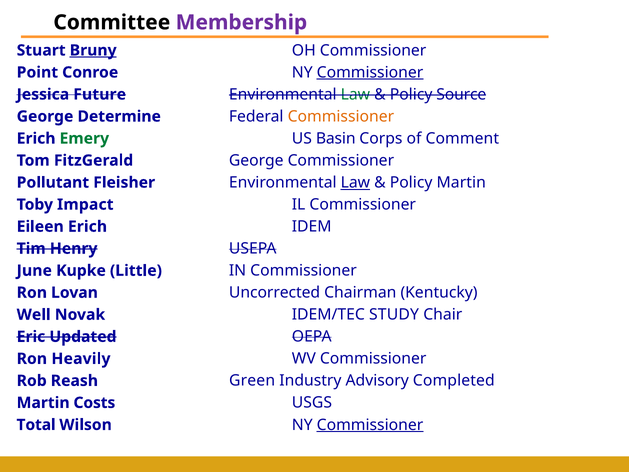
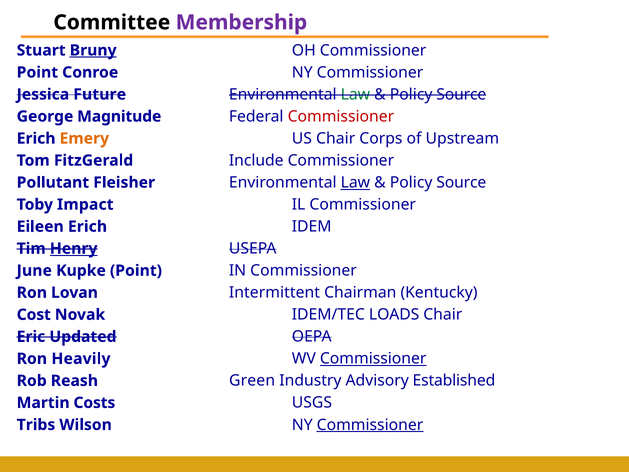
Commissioner underline: present -> none (370, 72)
Determine: Determine -> Magnitude (119, 116)
Commissioner colour: orange -> red (341, 116)
Emery colour: green -> orange (84, 138)
US Basin: Basin -> Chair (336, 138)
Comment: Comment -> Upstream (462, 138)
FitzGerald George: George -> Include (256, 160)
Martin: Martin -> Source (461, 182)
Henry underline: none -> present (74, 248)
Kupke Little: Little -> Point (136, 270)
Uncorrected: Uncorrected -> Intermittent (274, 292)
Well: Well -> Cost (34, 315)
STUDY: STUDY -> LOADS (394, 315)
Commissioner underline: none -> present (373, 359)
Completed: Completed -> Established (454, 381)
Total: Total -> Tribs (36, 425)
